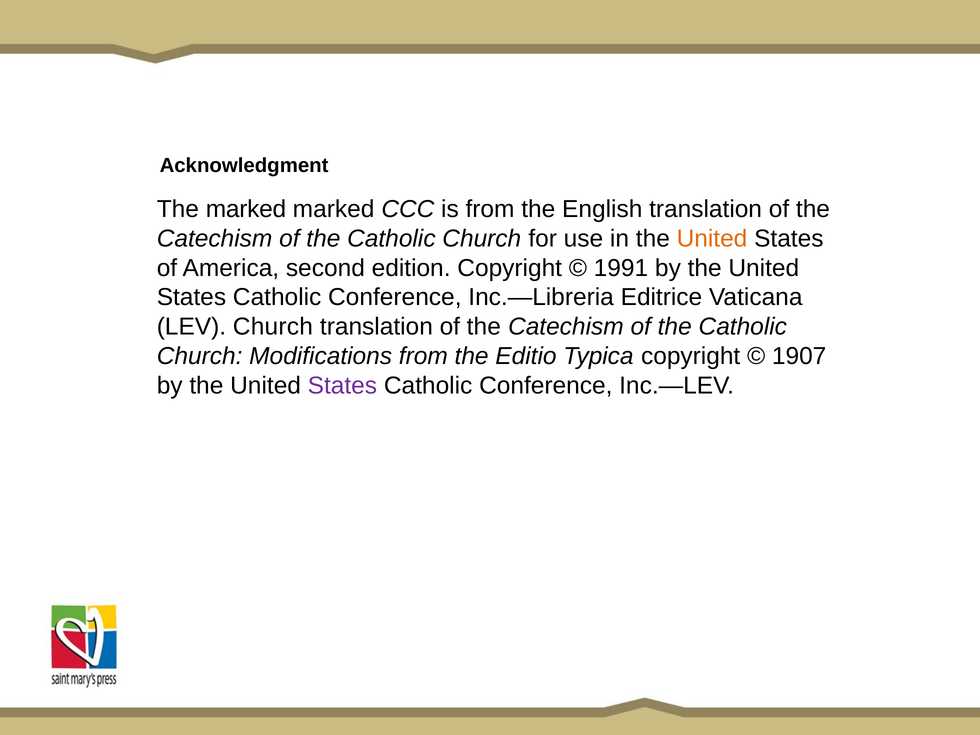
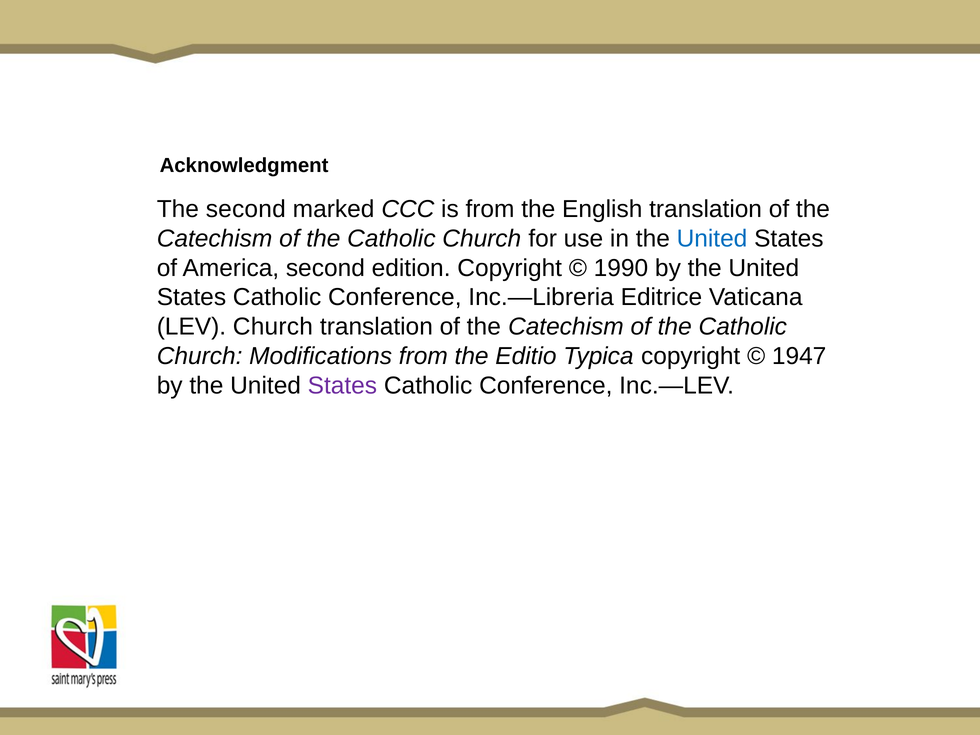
The marked: marked -> second (246, 209)
United colour: orange -> blue (712, 239)
1991: 1991 -> 1990 (621, 268)
1907: 1907 -> 1947 (799, 356)
